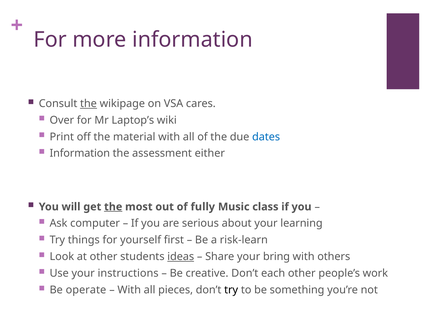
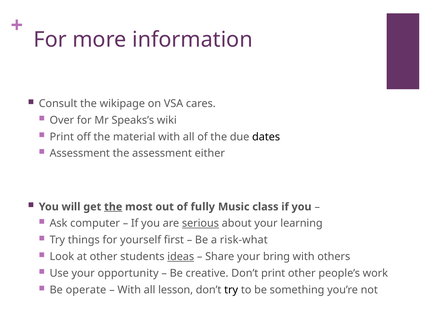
the underline: present -> none (89, 103)
Laptop’s: Laptop’s -> Speaks’s (133, 120)
dates colour: blue -> black (266, 137)
Information: Information -> Assessment (80, 153)
serious underline: none -> present (200, 223)
risk-learn: risk-learn -> risk-what (244, 240)
instructions: instructions -> opportunity (128, 273)
Don’t each: each -> print (273, 273)
pieces: pieces -> lesson (176, 290)
